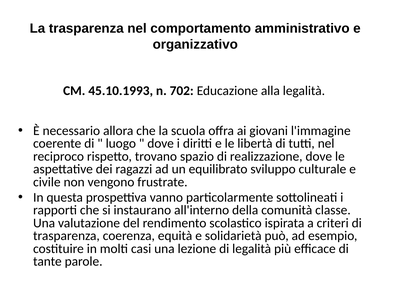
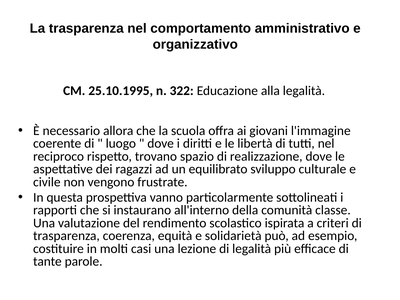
45.10.1993: 45.10.1993 -> 25.10.1995 (121, 91)
702: 702 -> 322 (182, 91)
